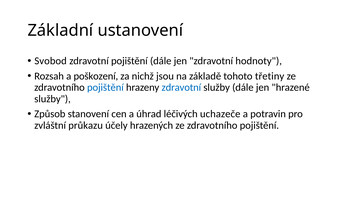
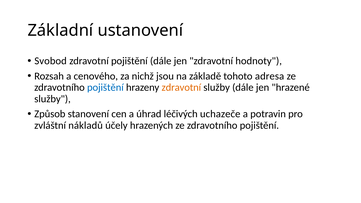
poškození: poškození -> cenového (96, 76)
třetiny: třetiny -> adresa (270, 76)
zdravotní colour: blue -> orange (181, 88)
průkazu: průkazu -> nákladů (86, 125)
